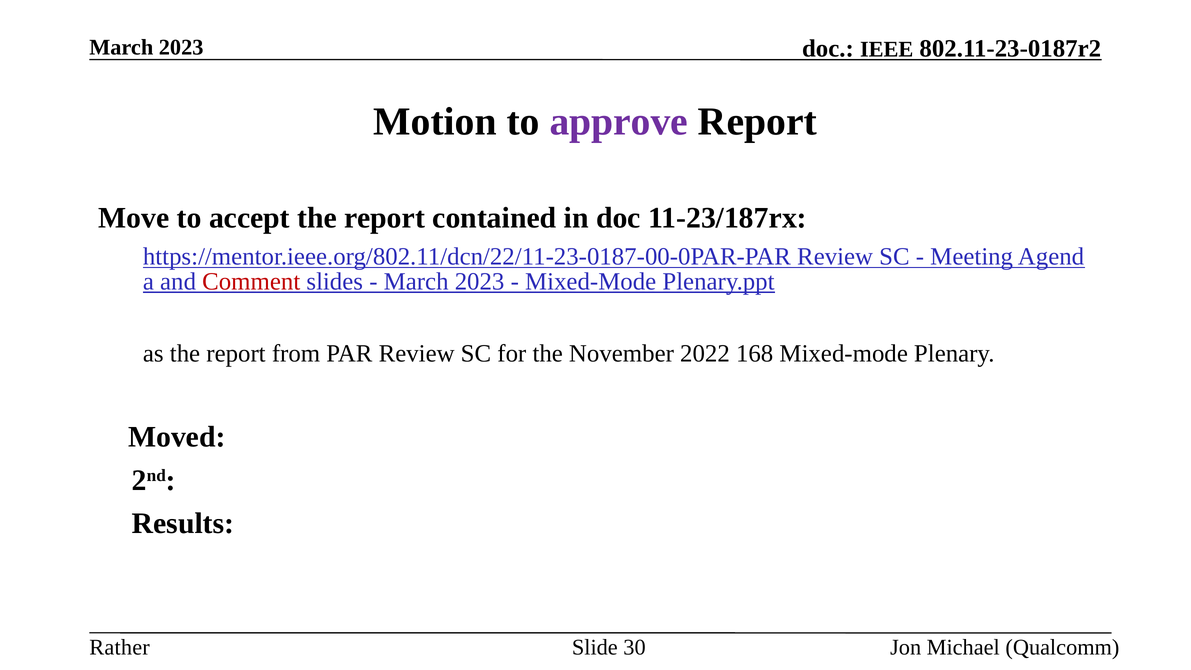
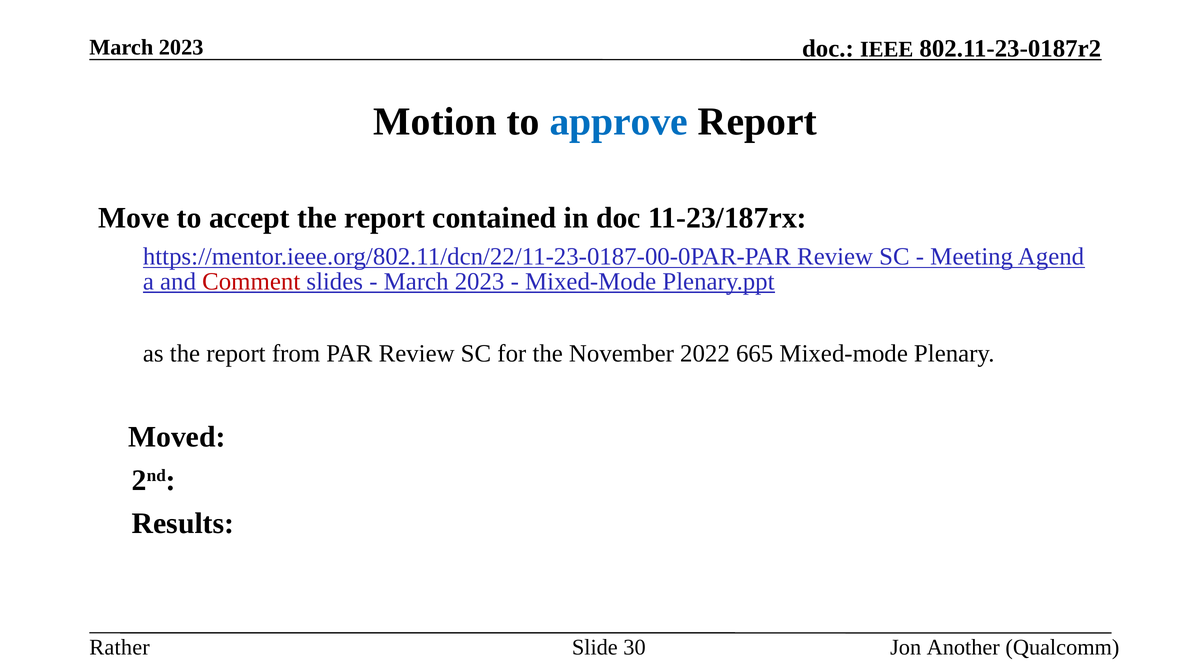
approve colour: purple -> blue (619, 122)
168: 168 -> 665 (755, 353)
Michael: Michael -> Another (963, 648)
